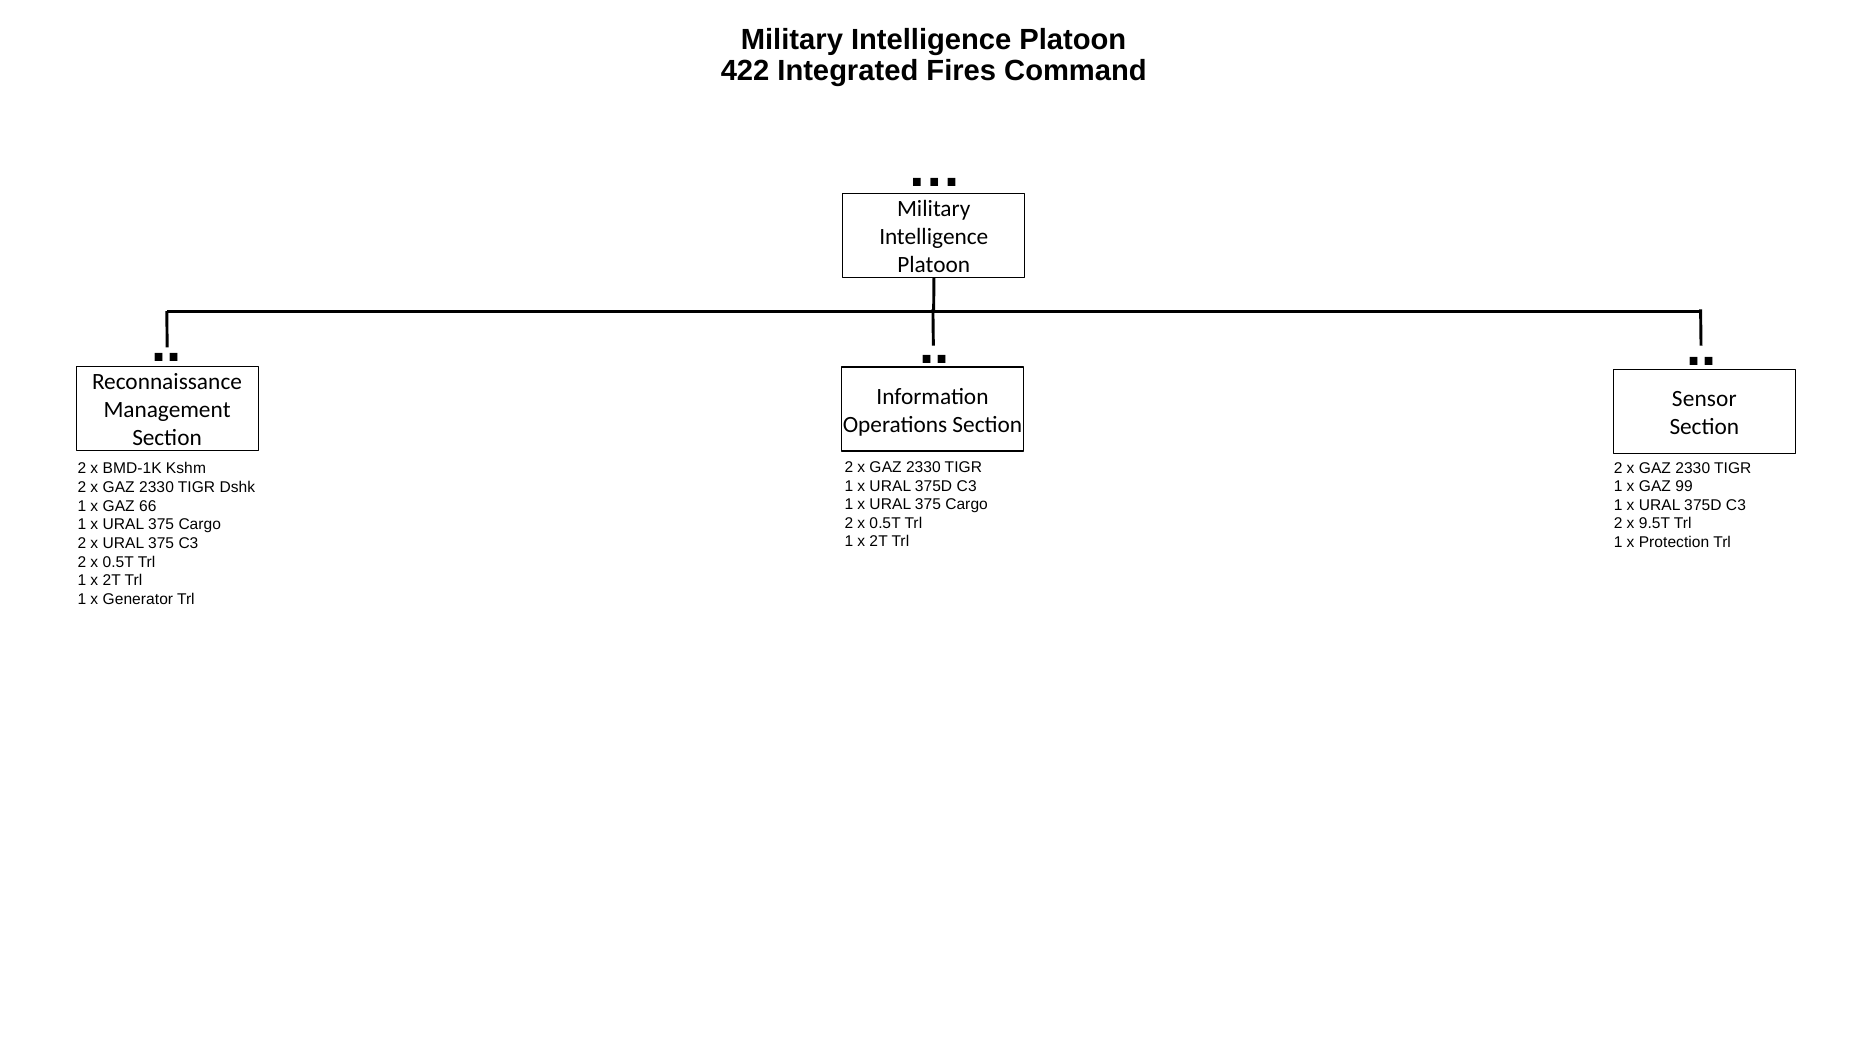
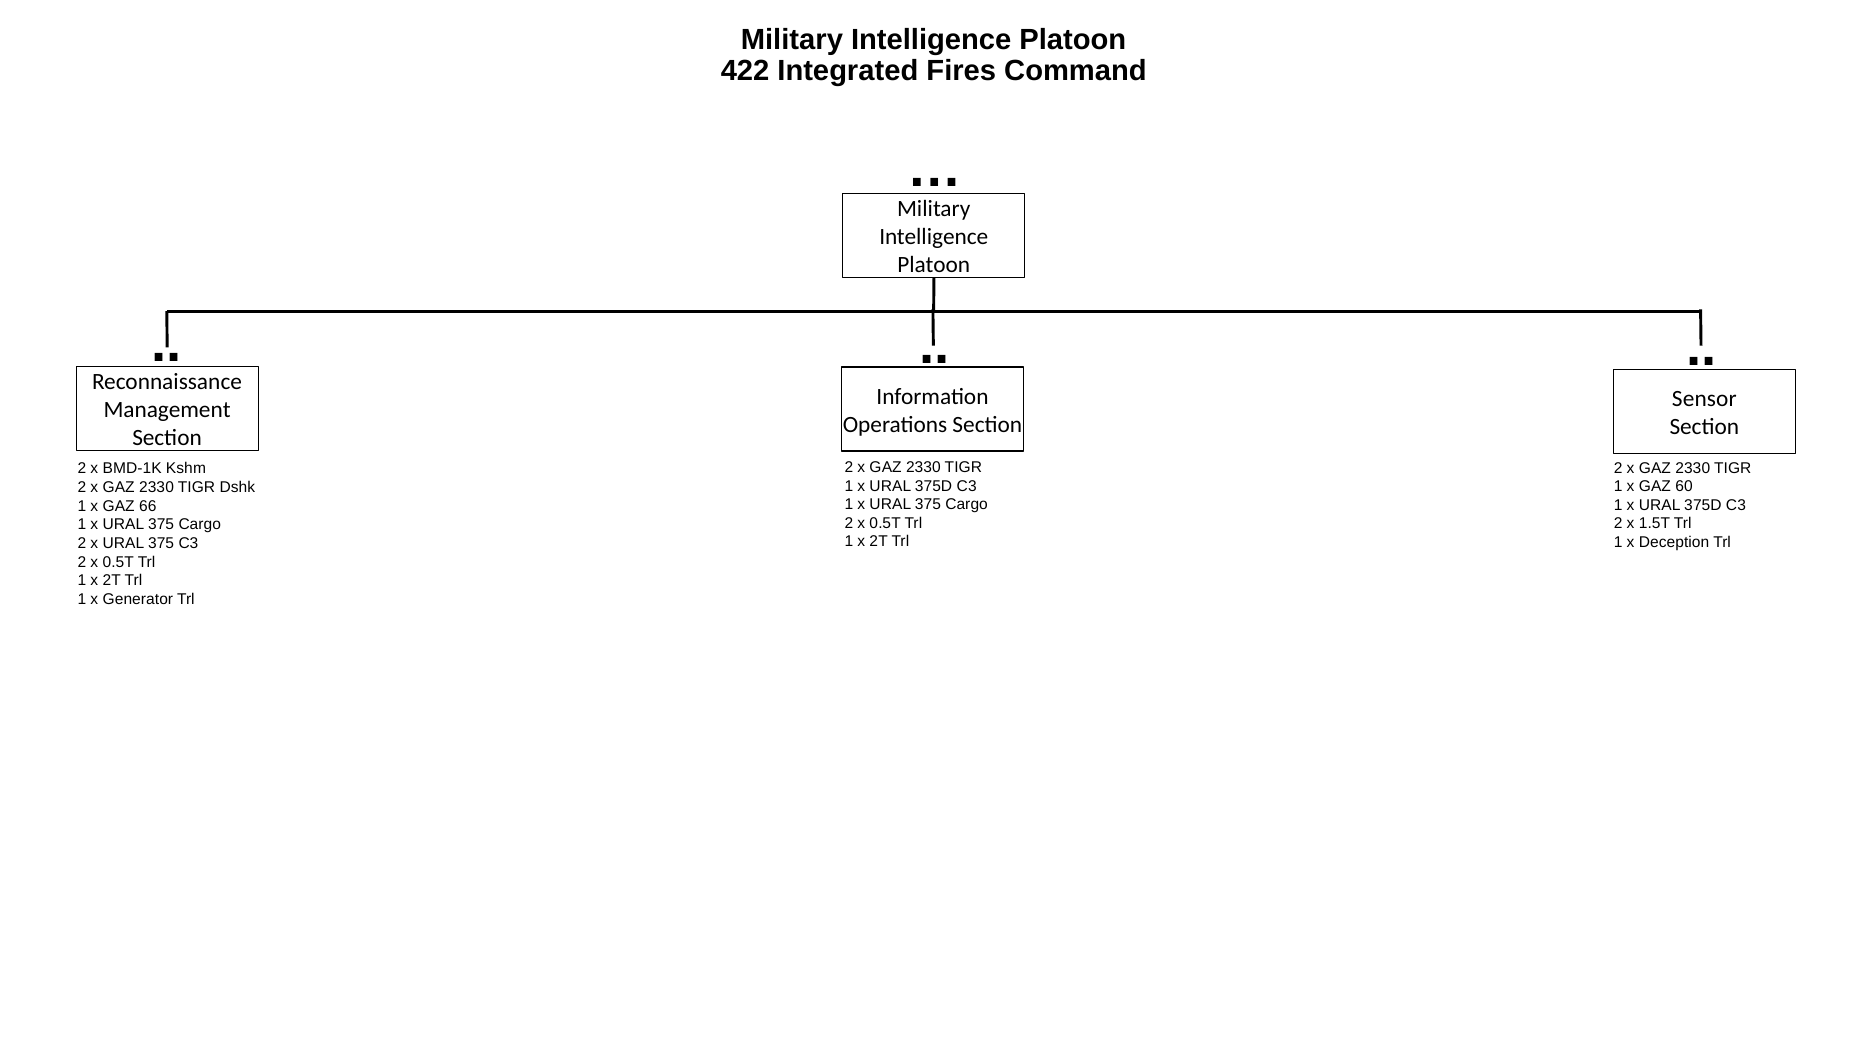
99: 99 -> 60 (1684, 487)
9.5T: 9.5T -> 1.5T (1654, 524)
Protection: Protection -> Deception (1674, 543)
